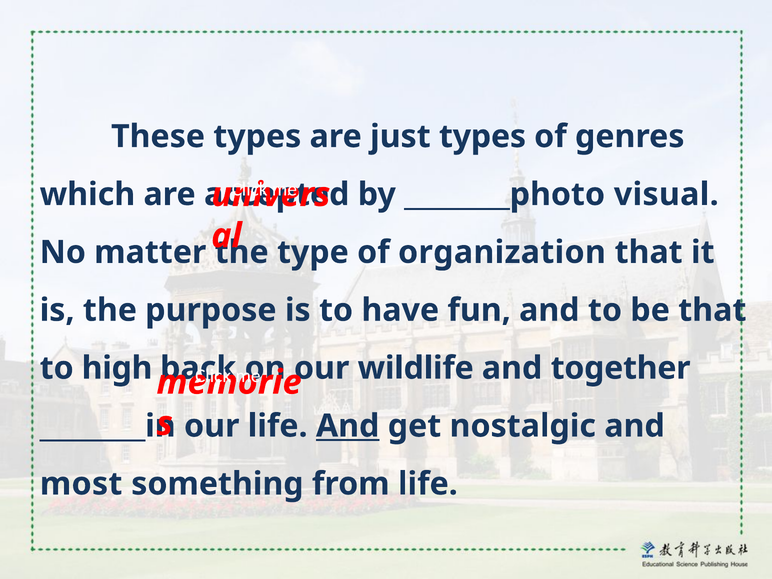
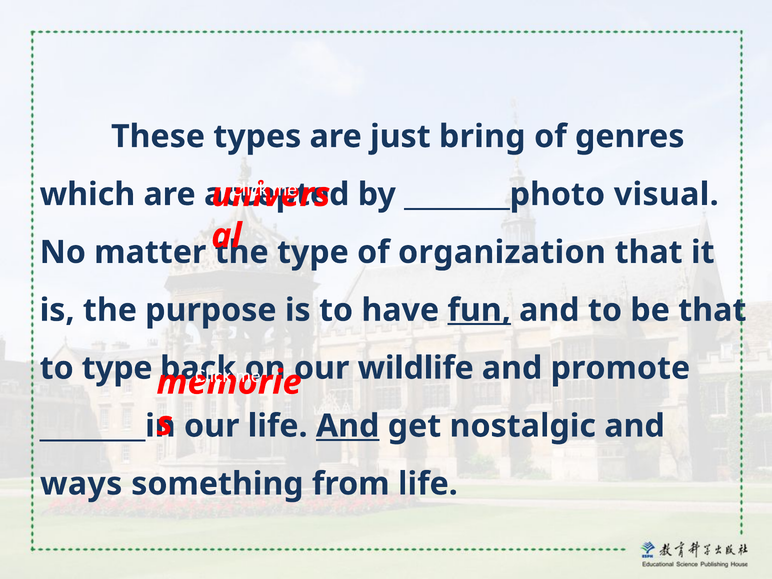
just types: types -> bring (482, 136)
fun underline: none -> present (479, 310)
to high: high -> type (117, 368)
together: together -> promote (620, 368)
most: most -> ways (81, 484)
